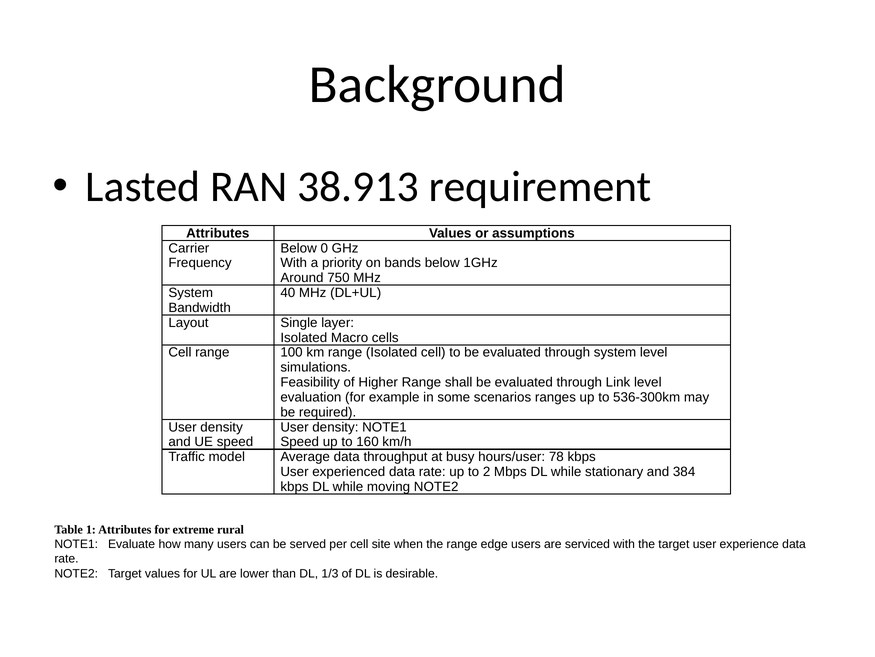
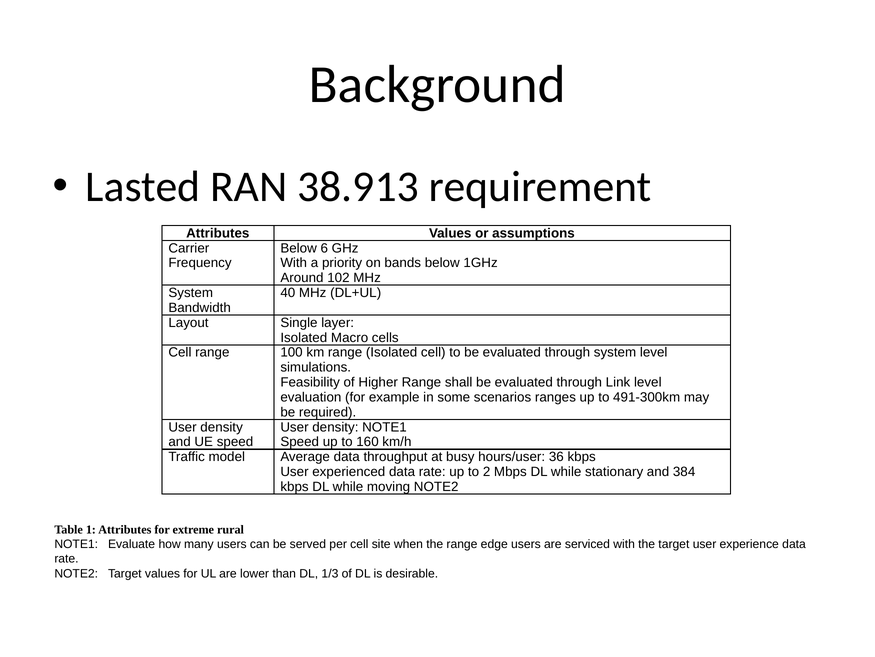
0: 0 -> 6 (324, 248)
750: 750 -> 102 (338, 278)
536-300km: 536-300km -> 491-300km (647, 397)
78: 78 -> 36 (556, 456)
